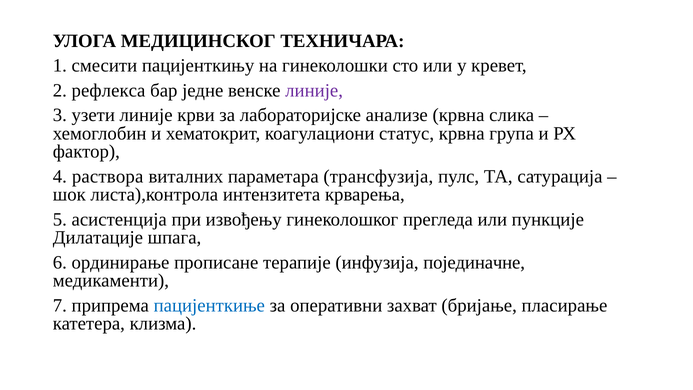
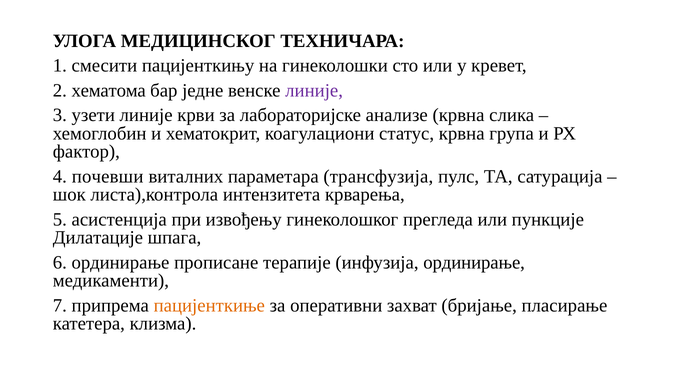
рефлекса: рефлекса -> хематома (109, 90)
раствора: раствора -> почевши (108, 176)
инфузија појединачне: појединачне -> ординирање (474, 262)
пацијенткиње colour: blue -> orange (209, 305)
